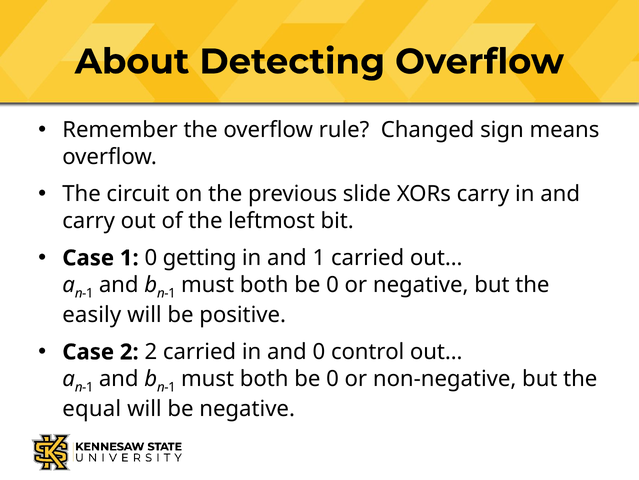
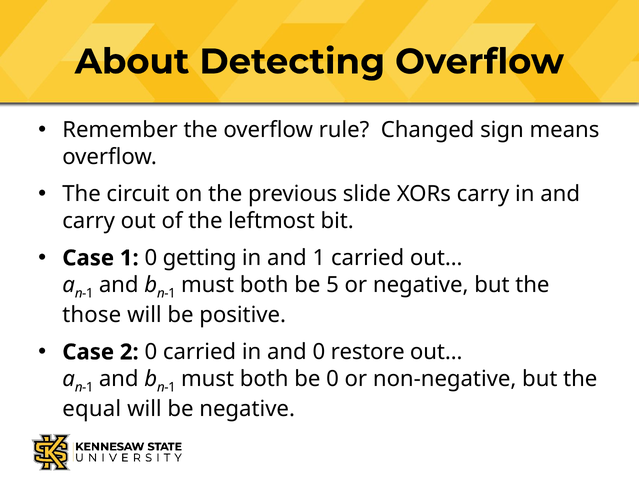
0: 0 -> 5 (332, 284)
easily: easily -> those (92, 314)
2 2: 2 -> 0 (151, 352)
control: control -> restore (368, 352)
